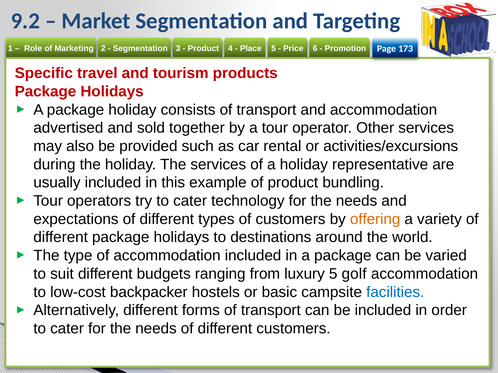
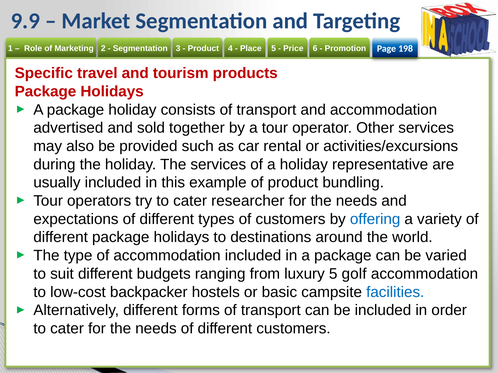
9.2: 9.2 -> 9.9 (25, 21)
173: 173 -> 198 (406, 49)
technology: technology -> researcher (248, 201)
offering colour: orange -> blue (375, 219)
